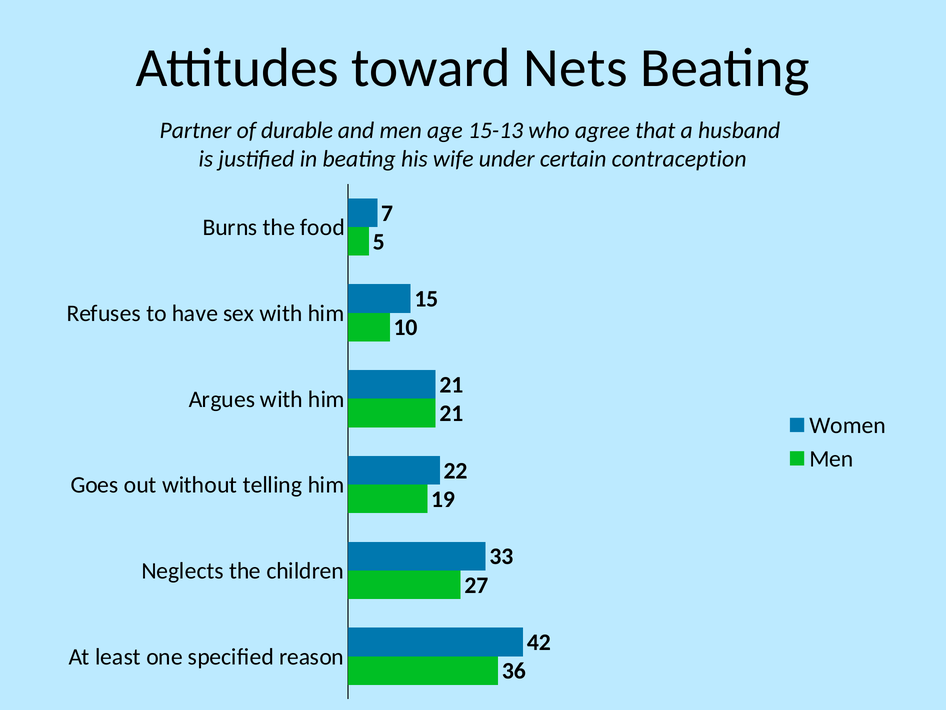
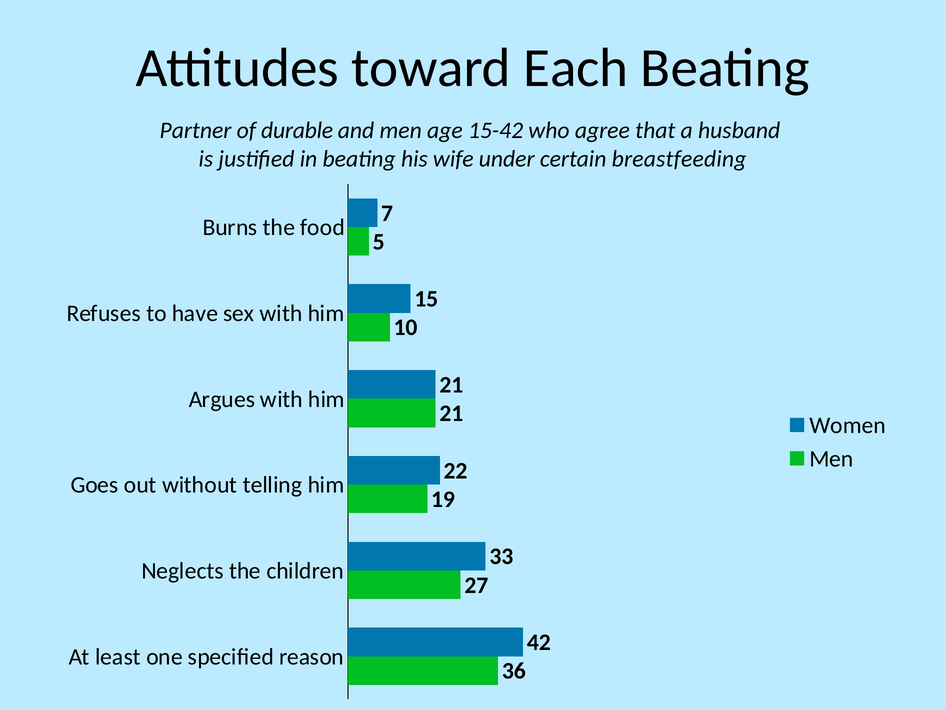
Nets: Nets -> Each (576, 68)
15-13: 15-13 -> 15-42 (496, 130)
contraception: contraception -> breastfeeding (679, 159)
